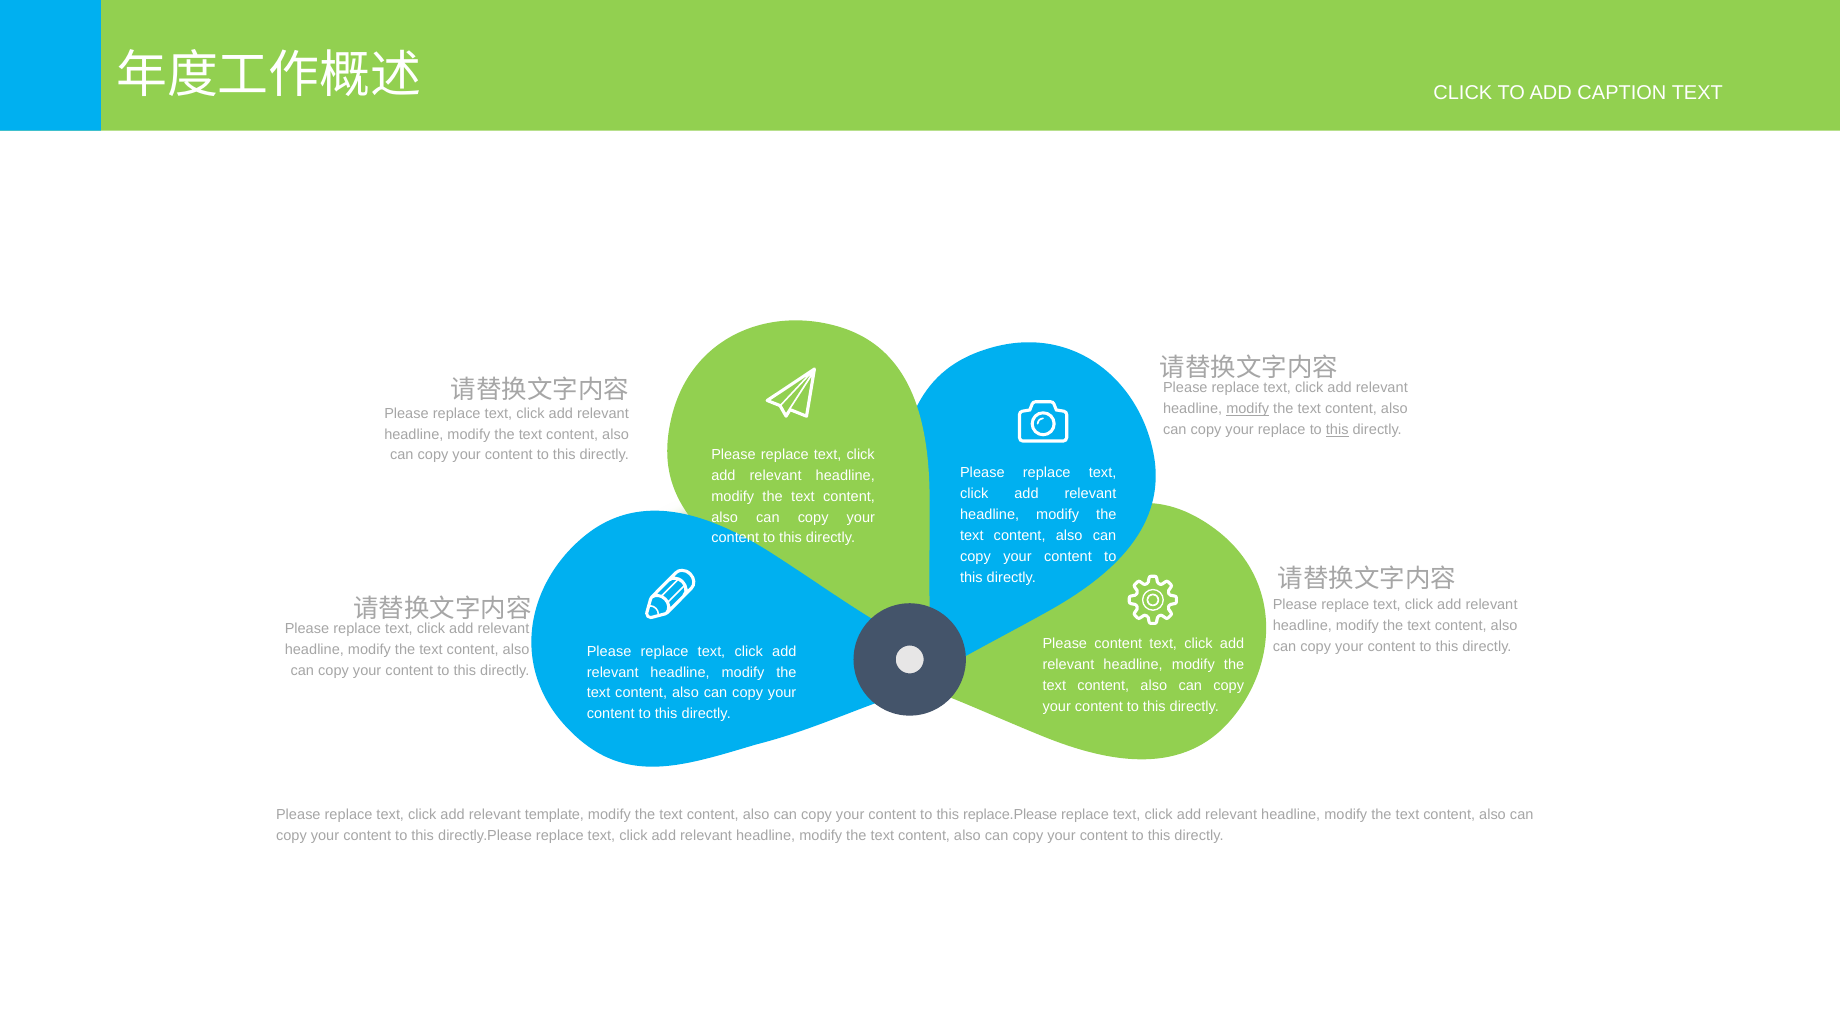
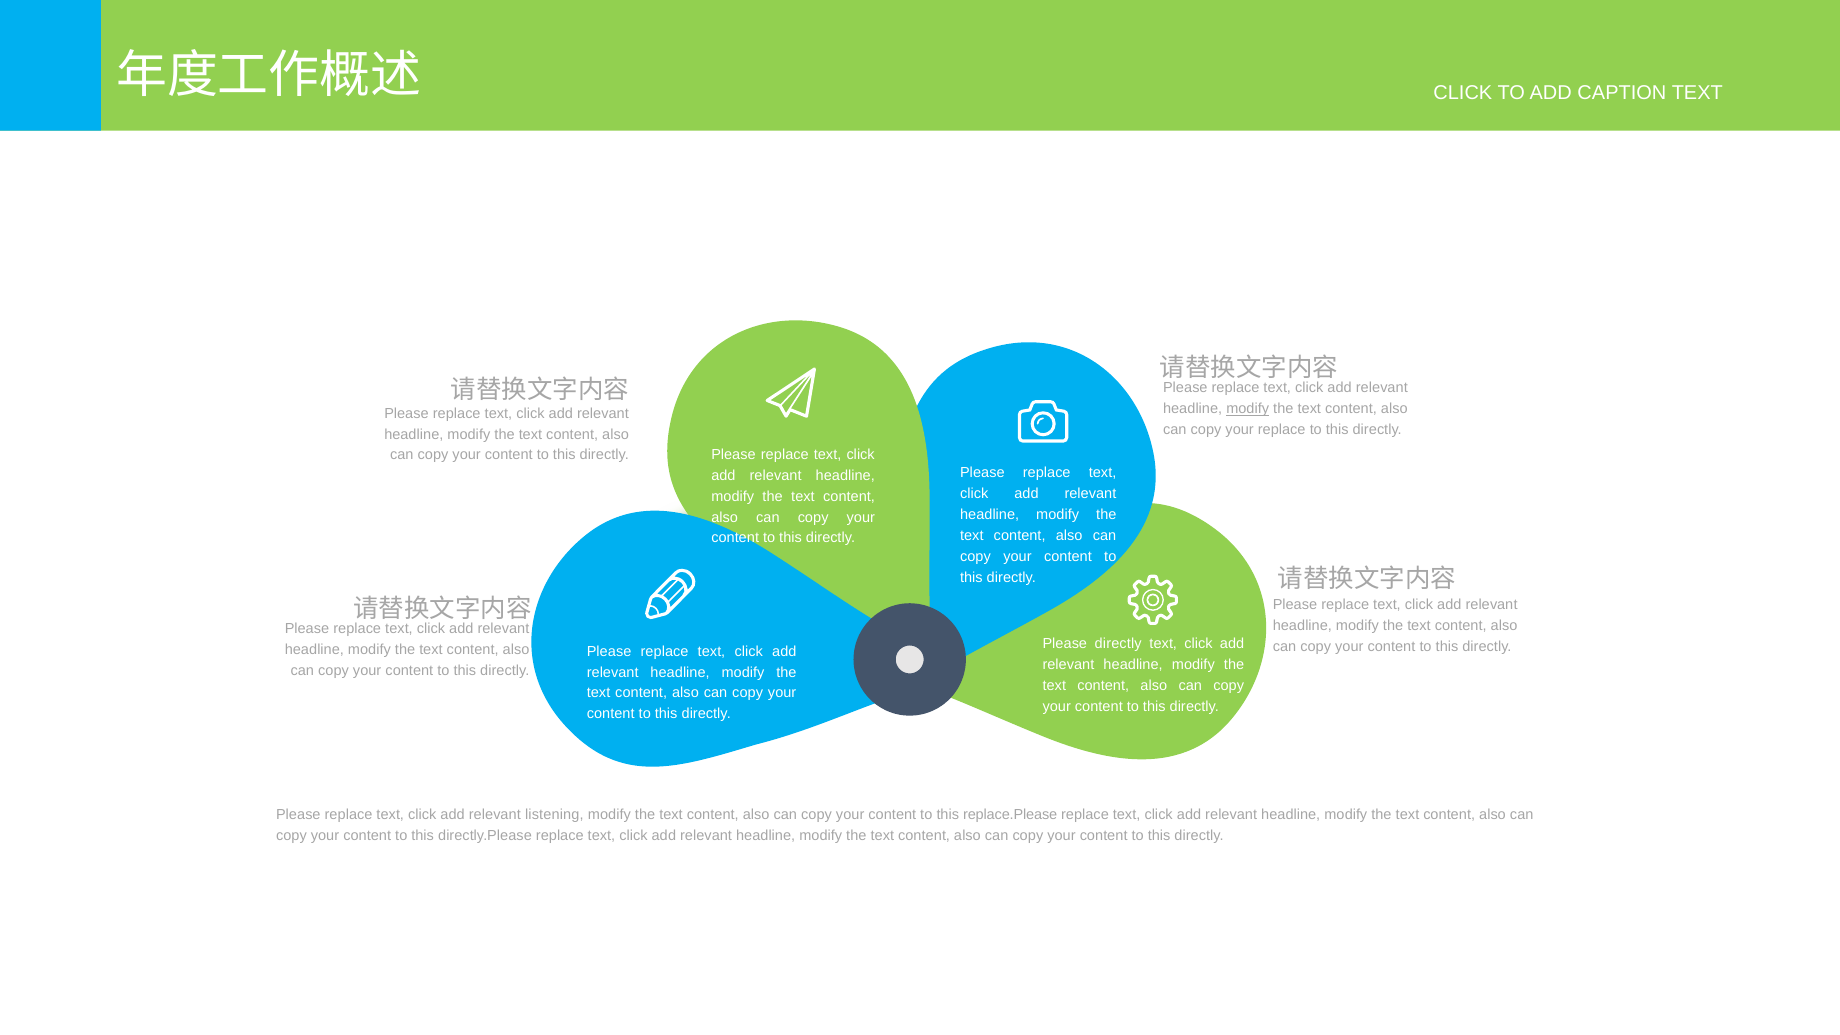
this underline: present -> none (1337, 430)
Please content: content -> directly (1118, 644)
template: template -> listening (554, 814)
